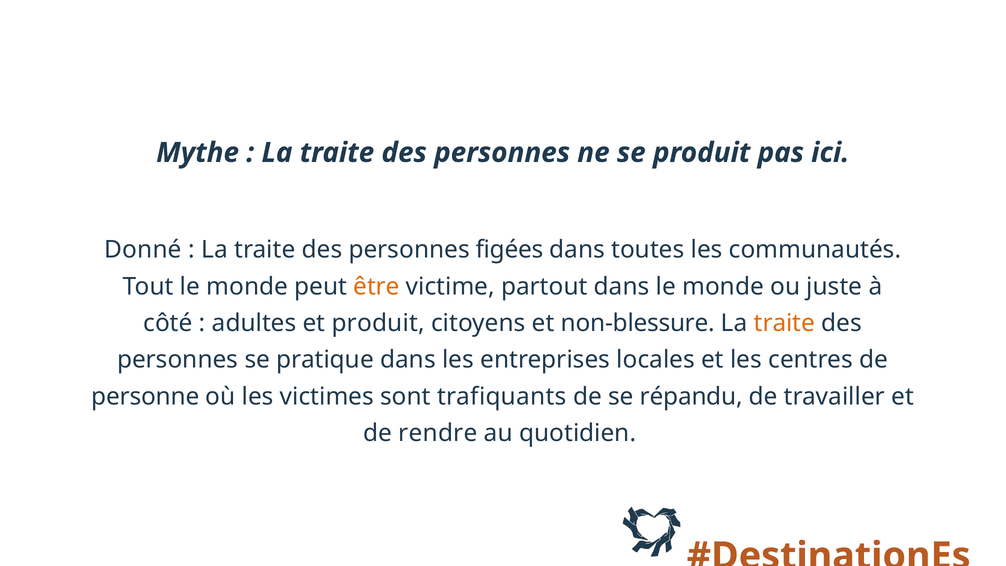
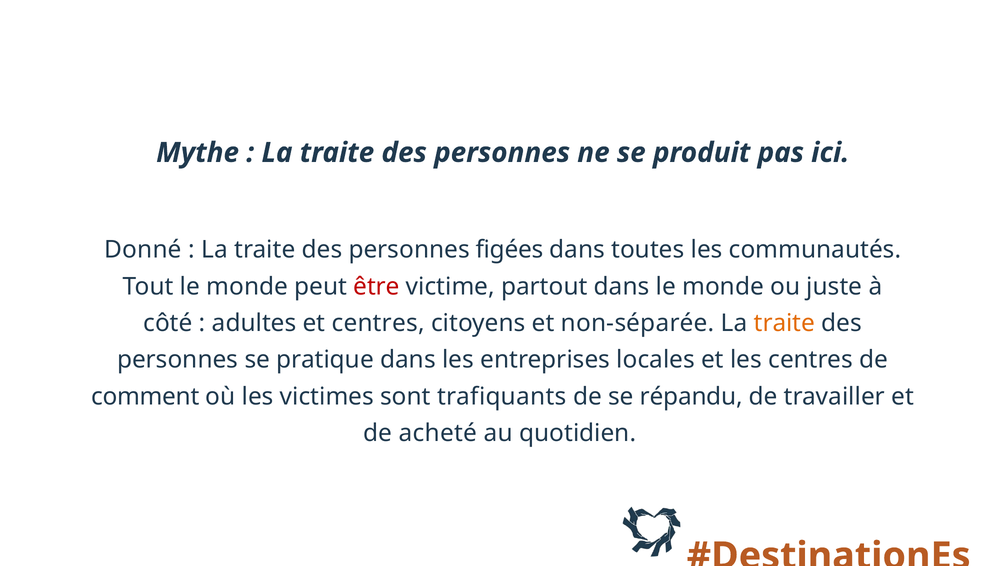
être colour: orange -> red (377, 286)
et produit: produit -> centres (378, 323)
non-blessure: non-blessure -> non-séparée (638, 323)
personne: personne -> comment (145, 396)
rendre: rendre -> acheté (438, 433)
